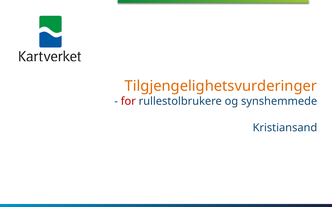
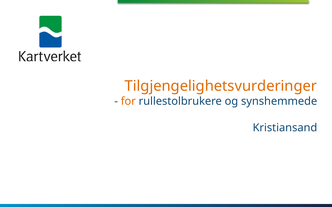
for colour: red -> orange (128, 101)
